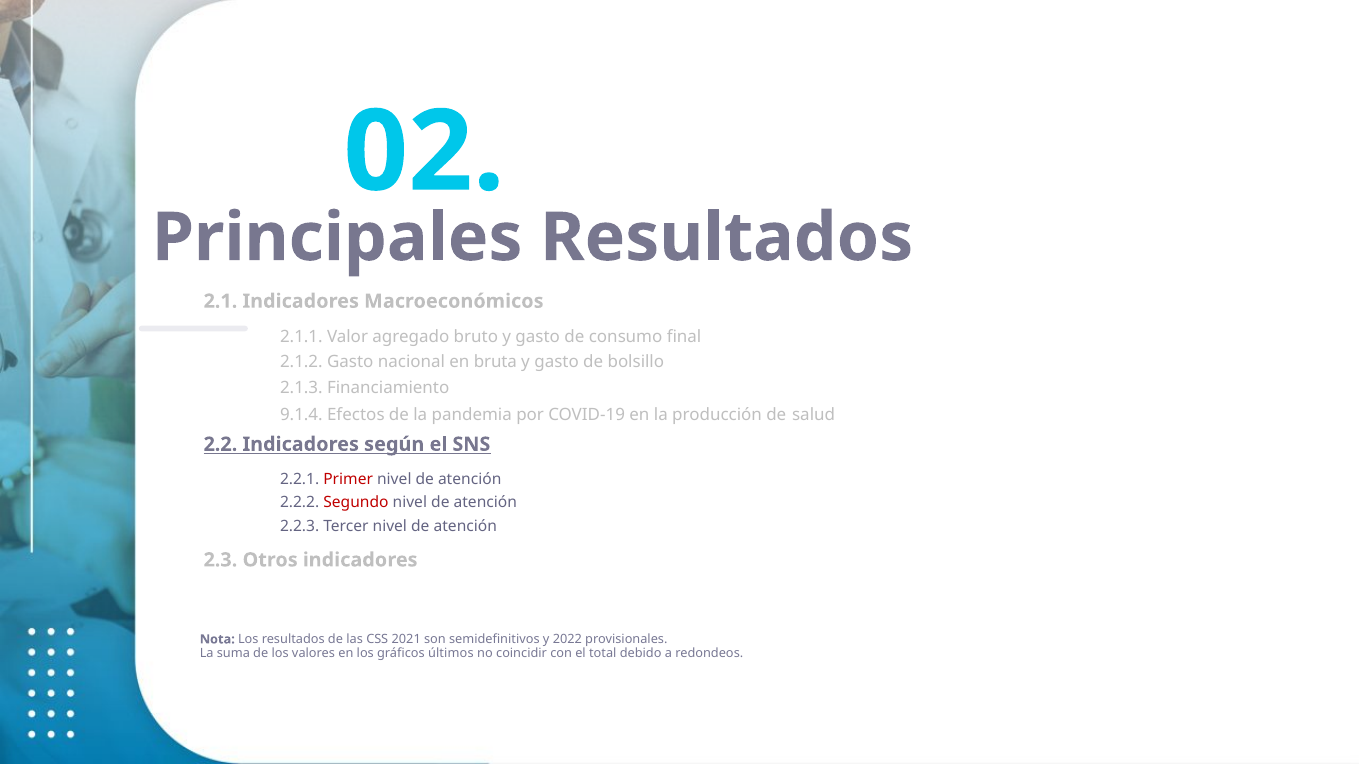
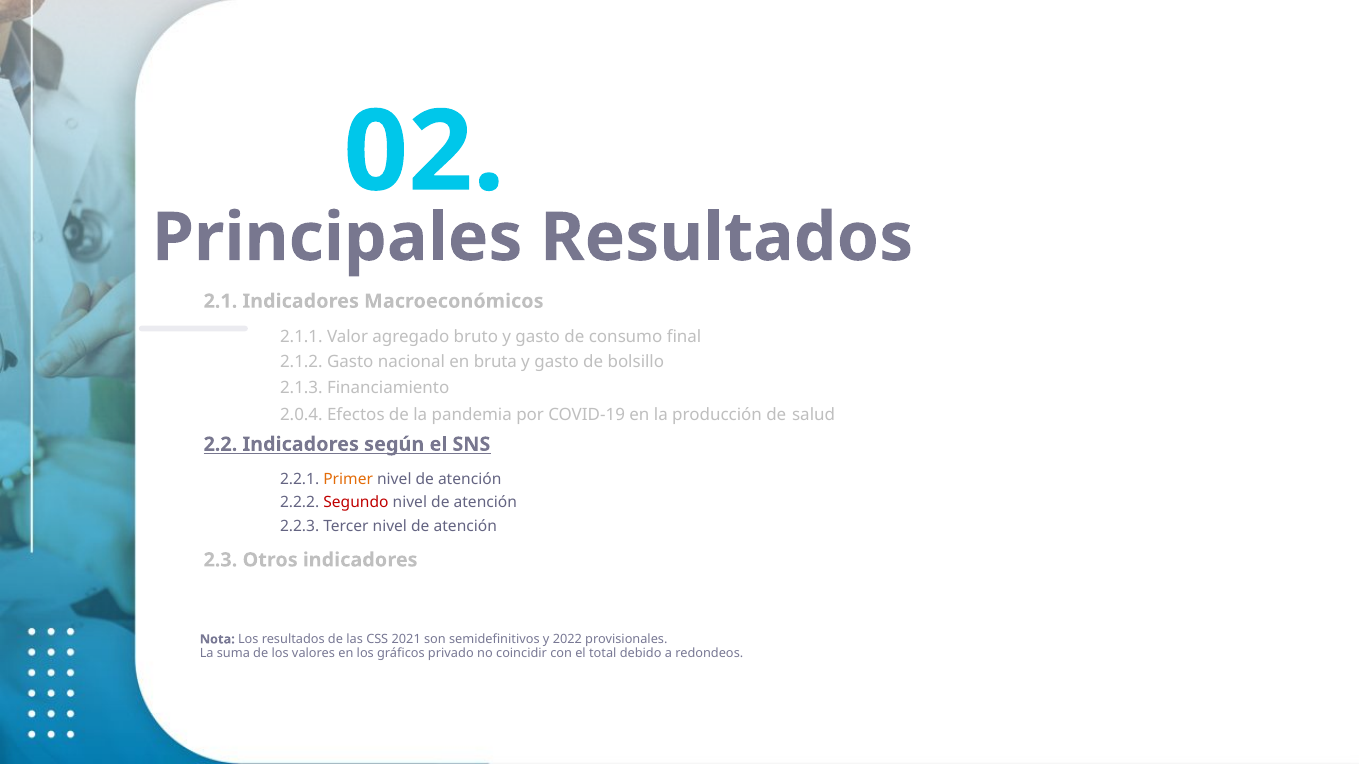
9.1.4: 9.1.4 -> 2.0.4 (301, 415)
Primer colour: red -> orange (348, 479)
últimos: últimos -> privado (451, 653)
